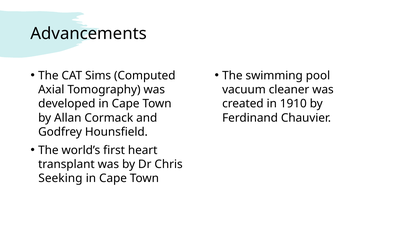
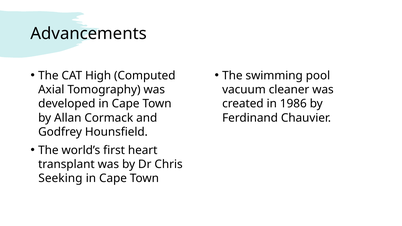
Sims: Sims -> High (98, 76)
1910: 1910 -> 1986 (293, 104)
